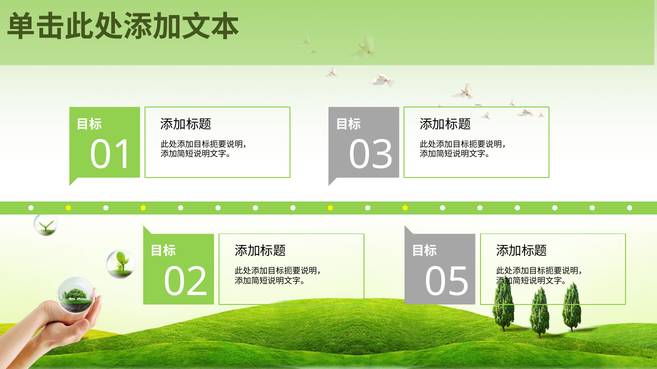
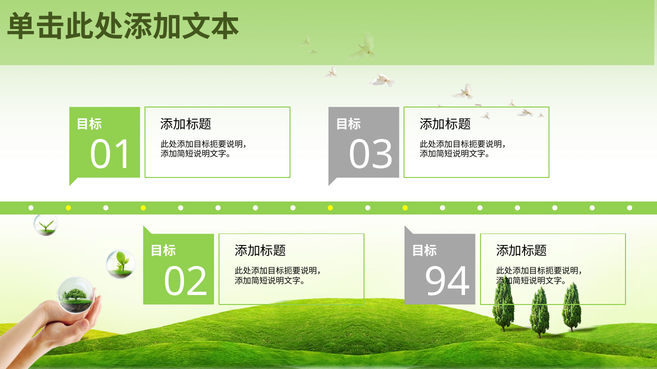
05: 05 -> 94 (447, 282)
